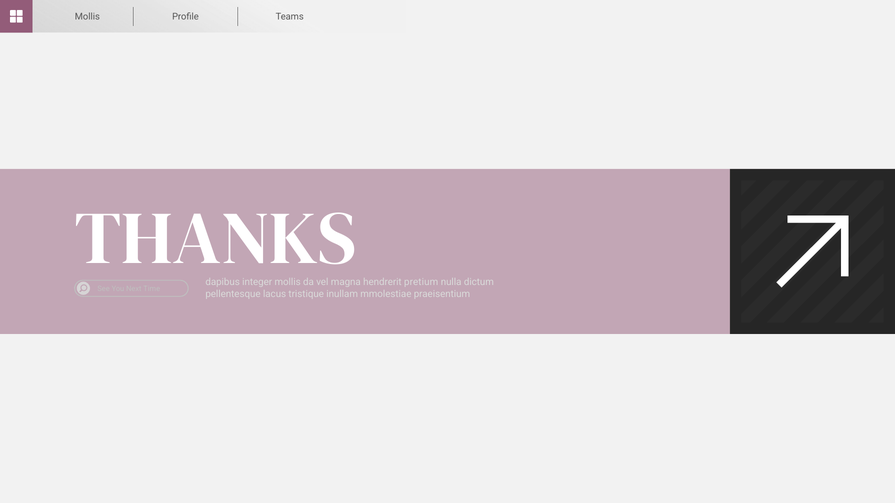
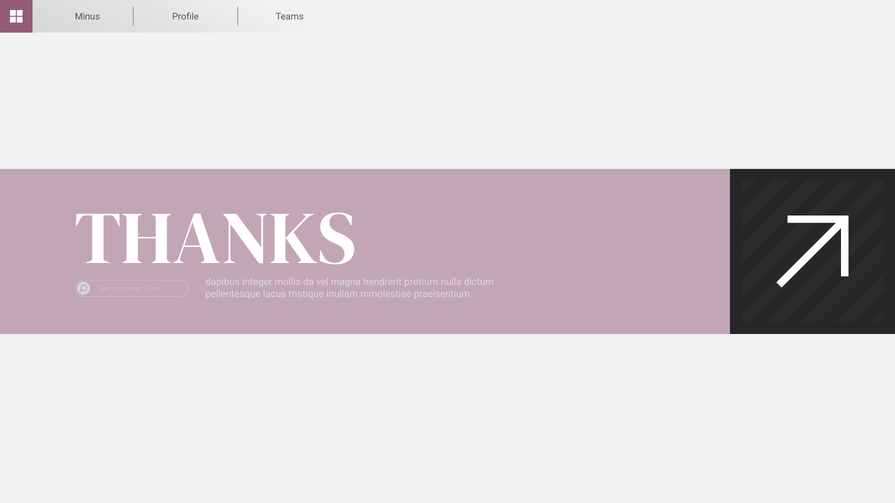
Mollis: Mollis -> Minus (87, 17)
